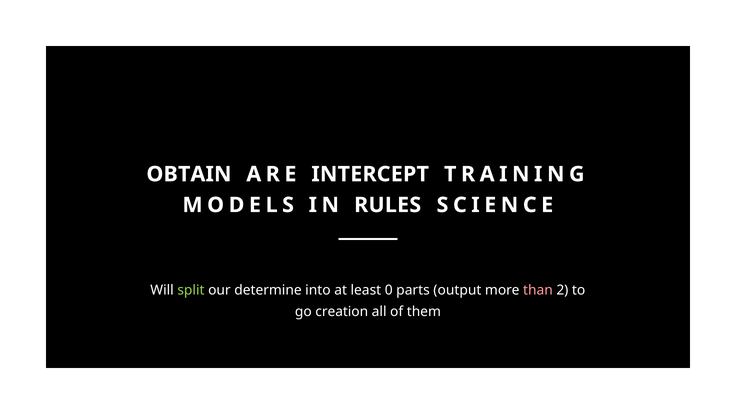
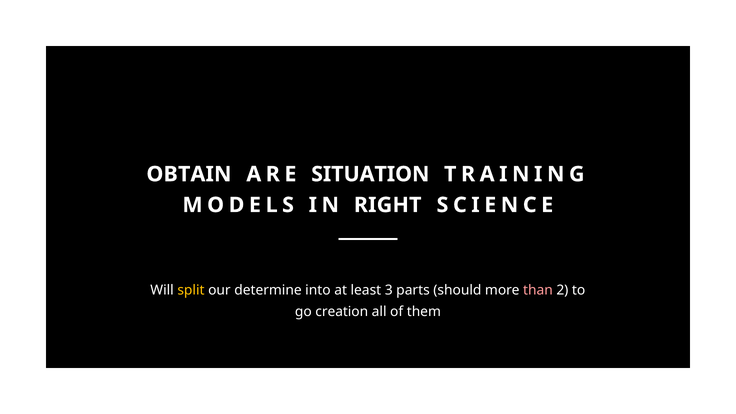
INTERCEPT: INTERCEPT -> SITUATION (370, 174)
RULES: RULES -> RIGHT (388, 205)
split colour: light green -> yellow (191, 290)
0: 0 -> 3 (389, 290)
output: output -> should (457, 290)
